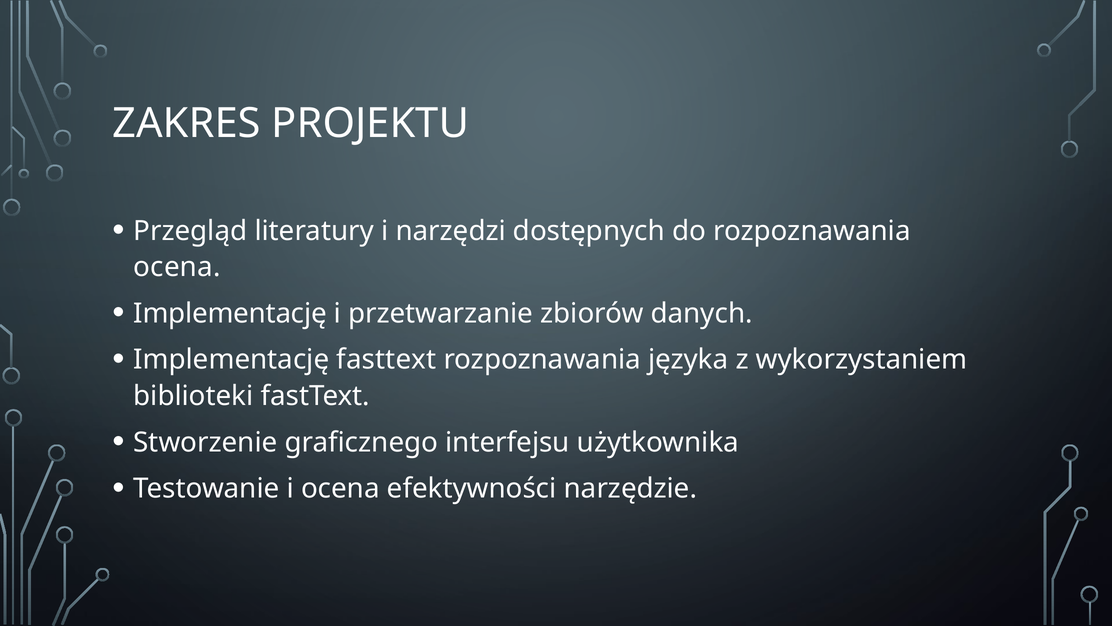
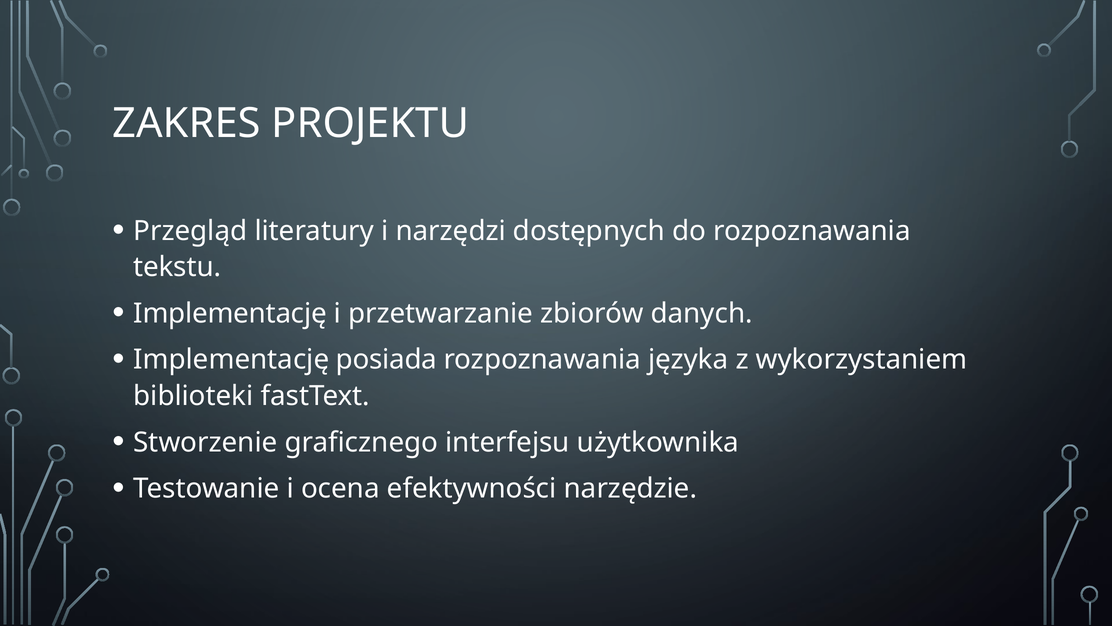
ocena: ocena -> tekstu (177, 267)
Implementację fasttext: fasttext -> posiada (387, 360)
